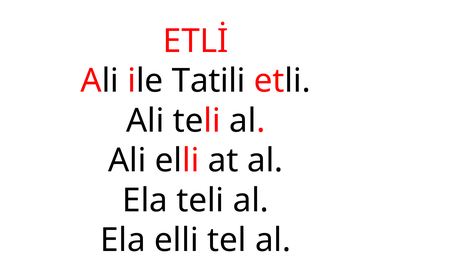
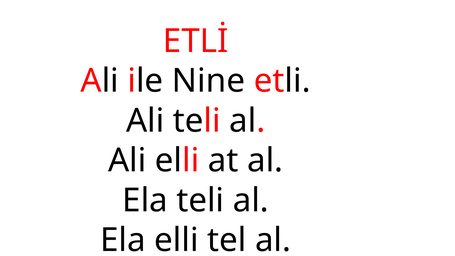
Tatili: Tatili -> Nine (209, 81)
